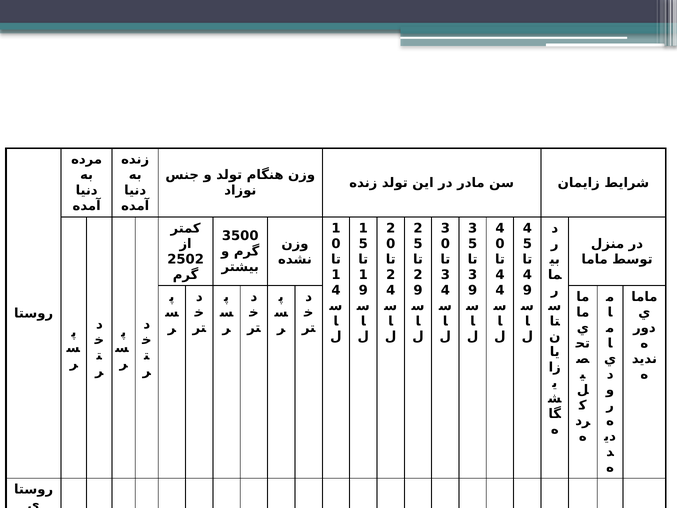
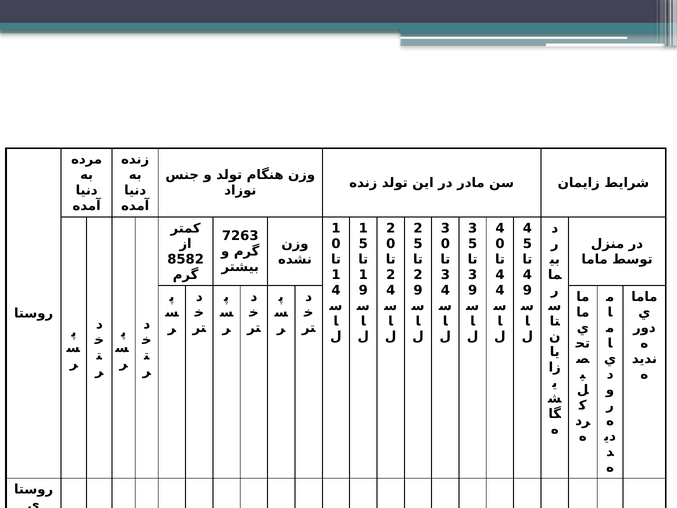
3500: 3500 -> 7263 (240, 236)
2502: 2502 -> 8582 (186, 259)
